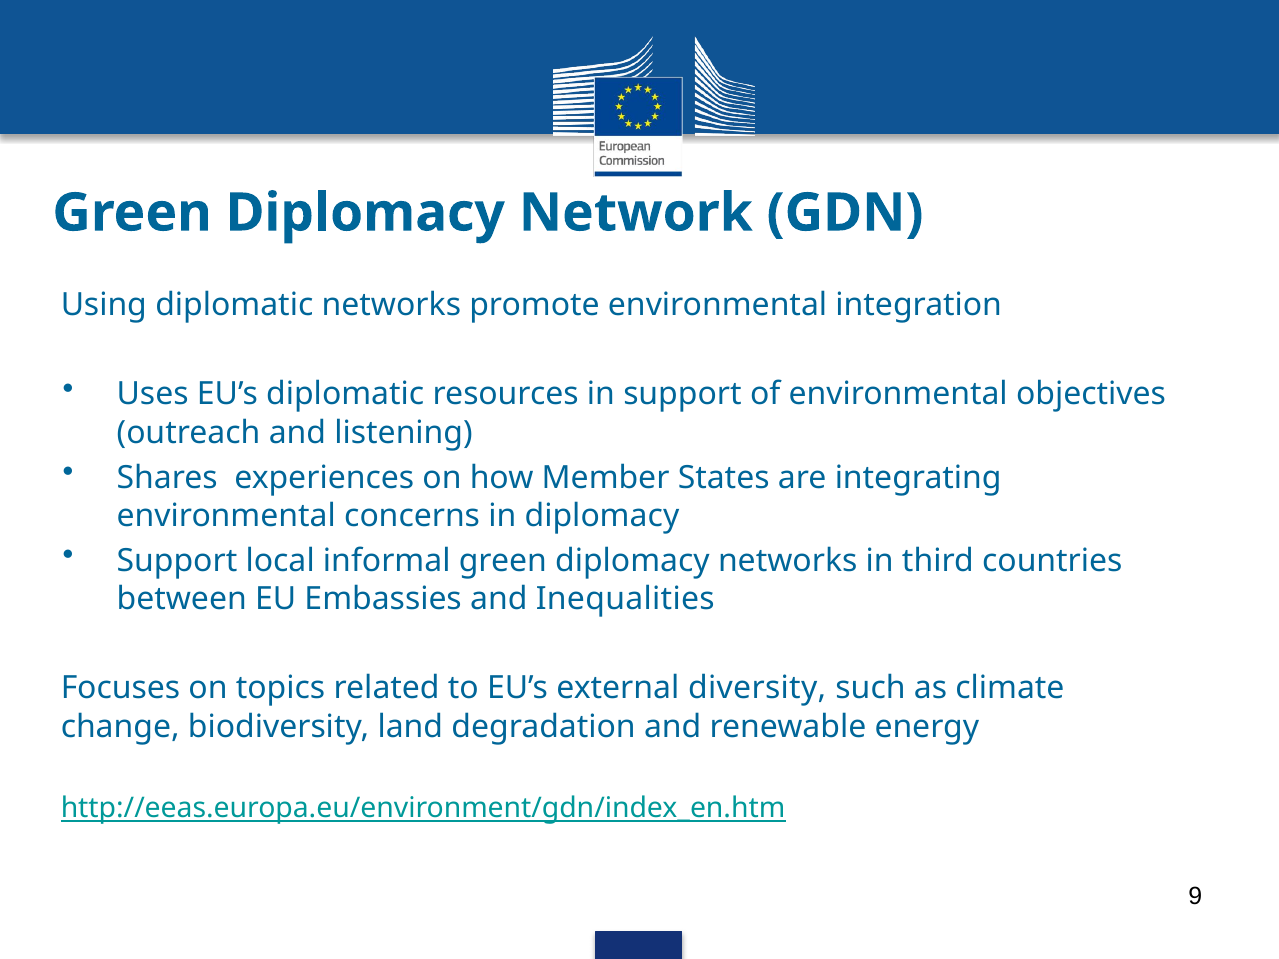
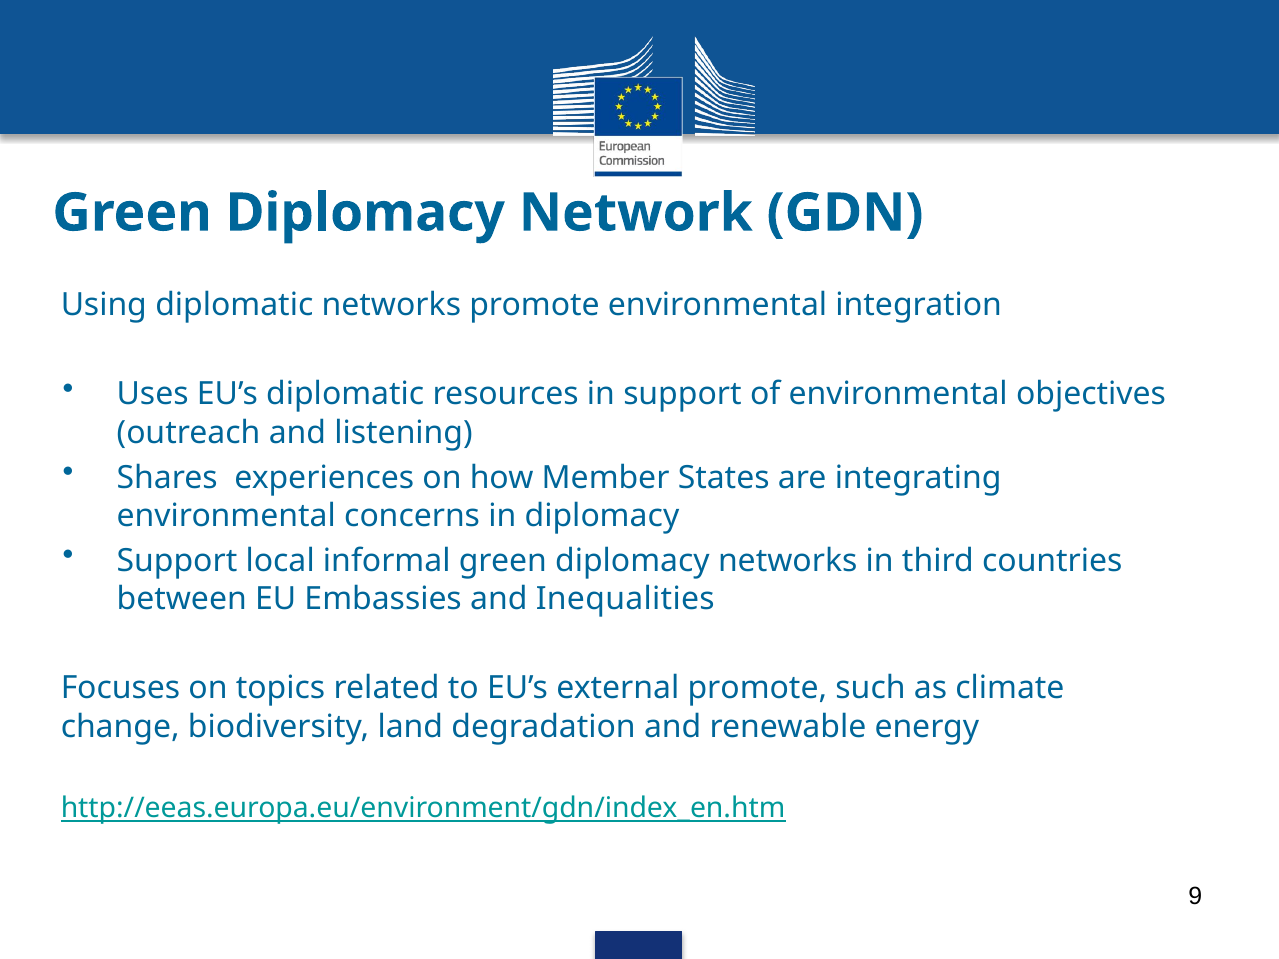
external diversity: diversity -> promote (757, 689)
